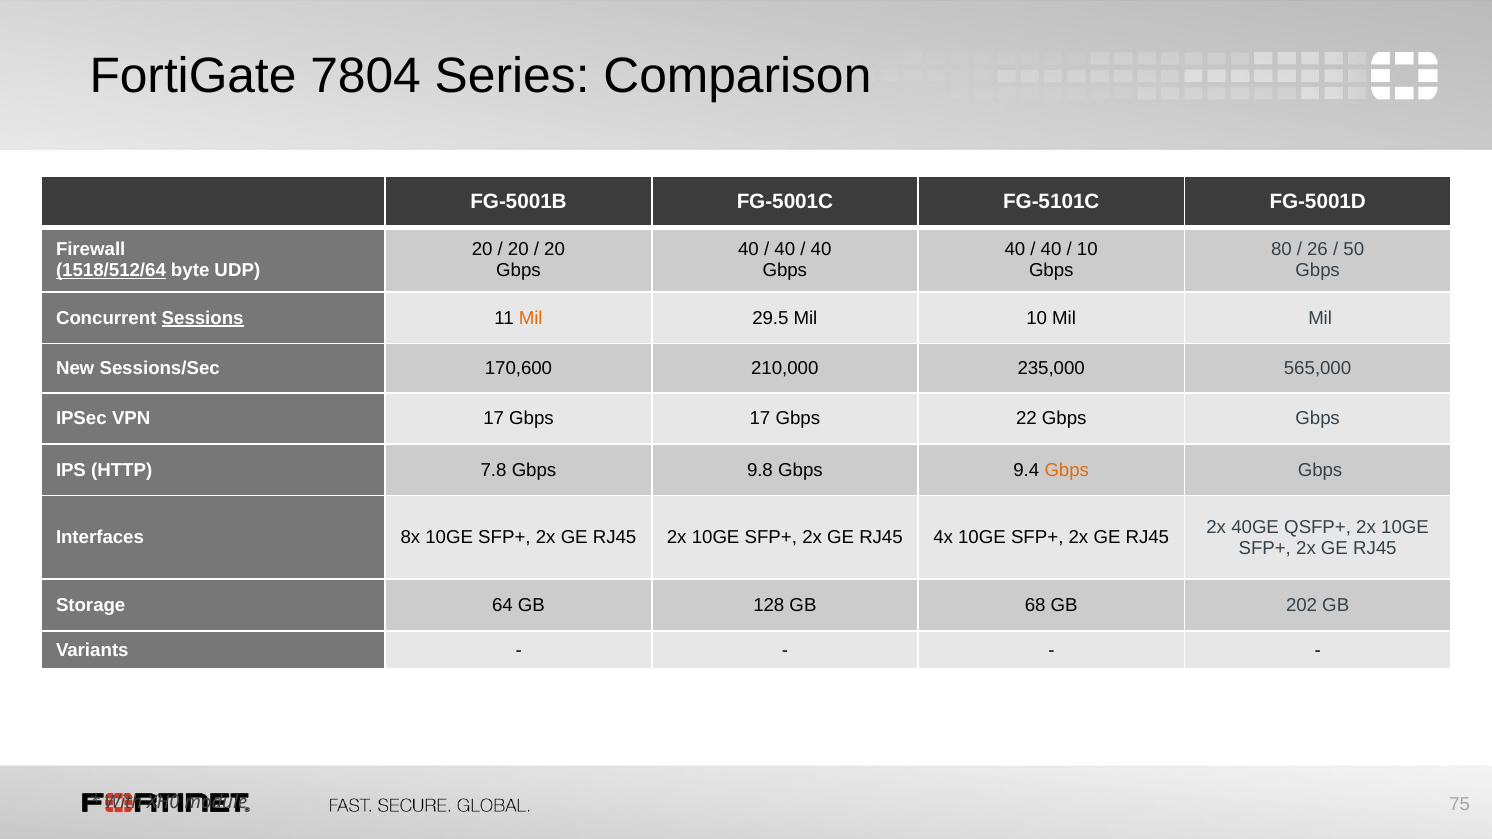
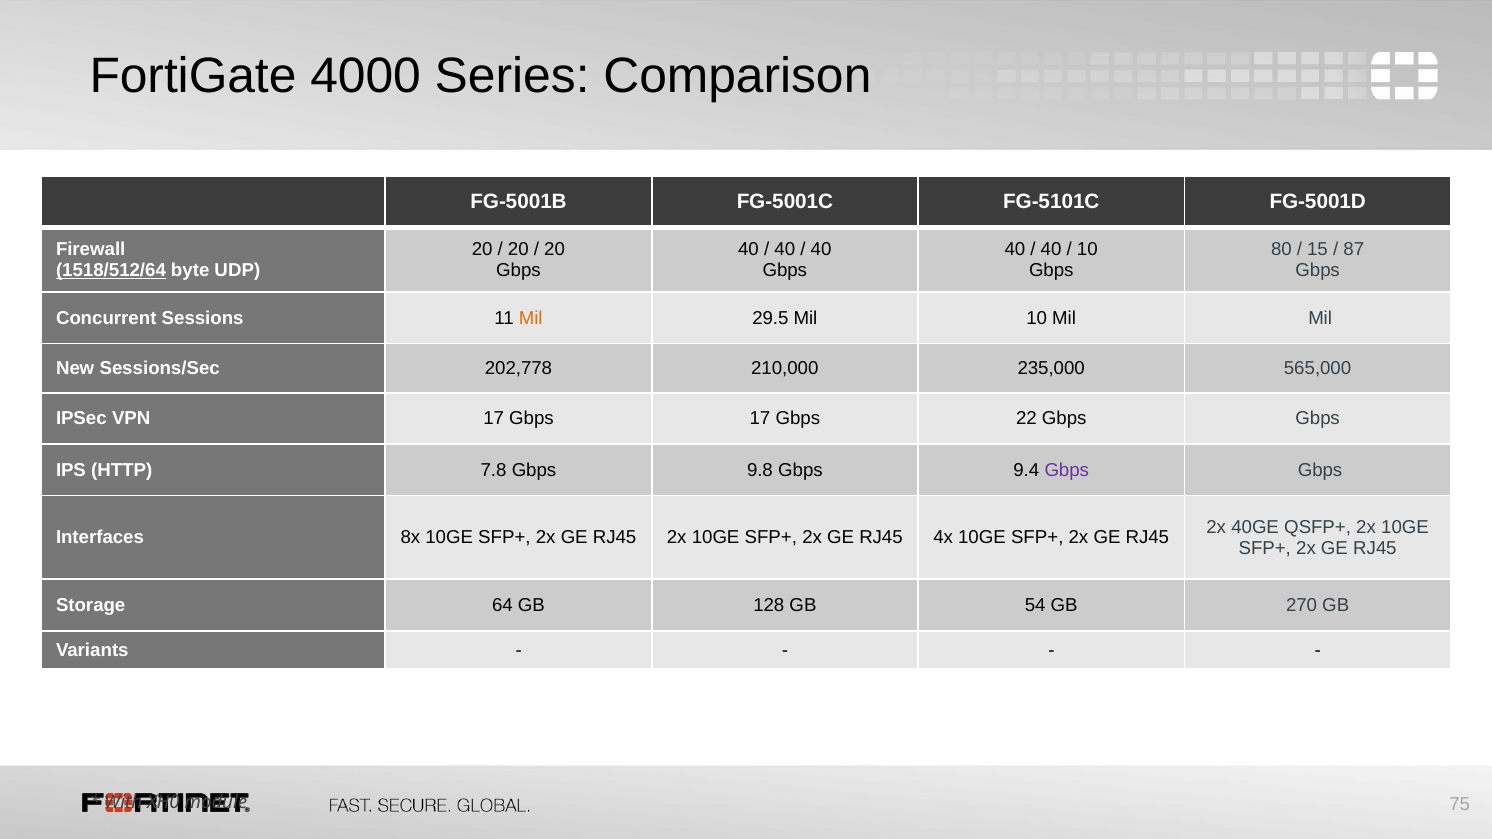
7804: 7804 -> 4000 (366, 76)
26: 26 -> 15 (1317, 250)
50: 50 -> 87 (1354, 250)
Sessions underline: present -> none (203, 318)
170,600: 170,600 -> 202,778 (518, 368)
Gbps colour: orange -> purple (1067, 470)
68: 68 -> 54 (1035, 605)
202: 202 -> 270 (1302, 605)
